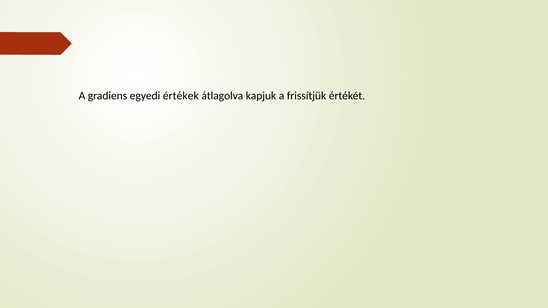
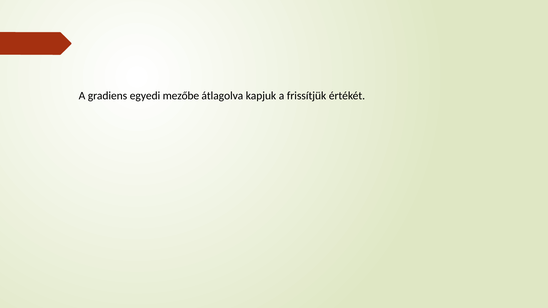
értékek: értékek -> mezőbe (181, 96)
